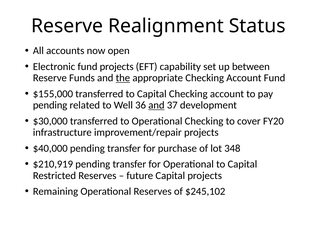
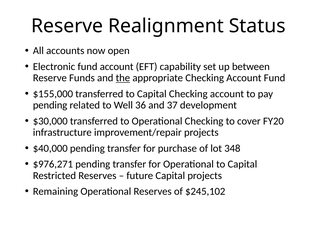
fund projects: projects -> account (117, 66)
and underline: present -> none (156, 105)
$210,919: $210,919 -> $976,271 (53, 164)
